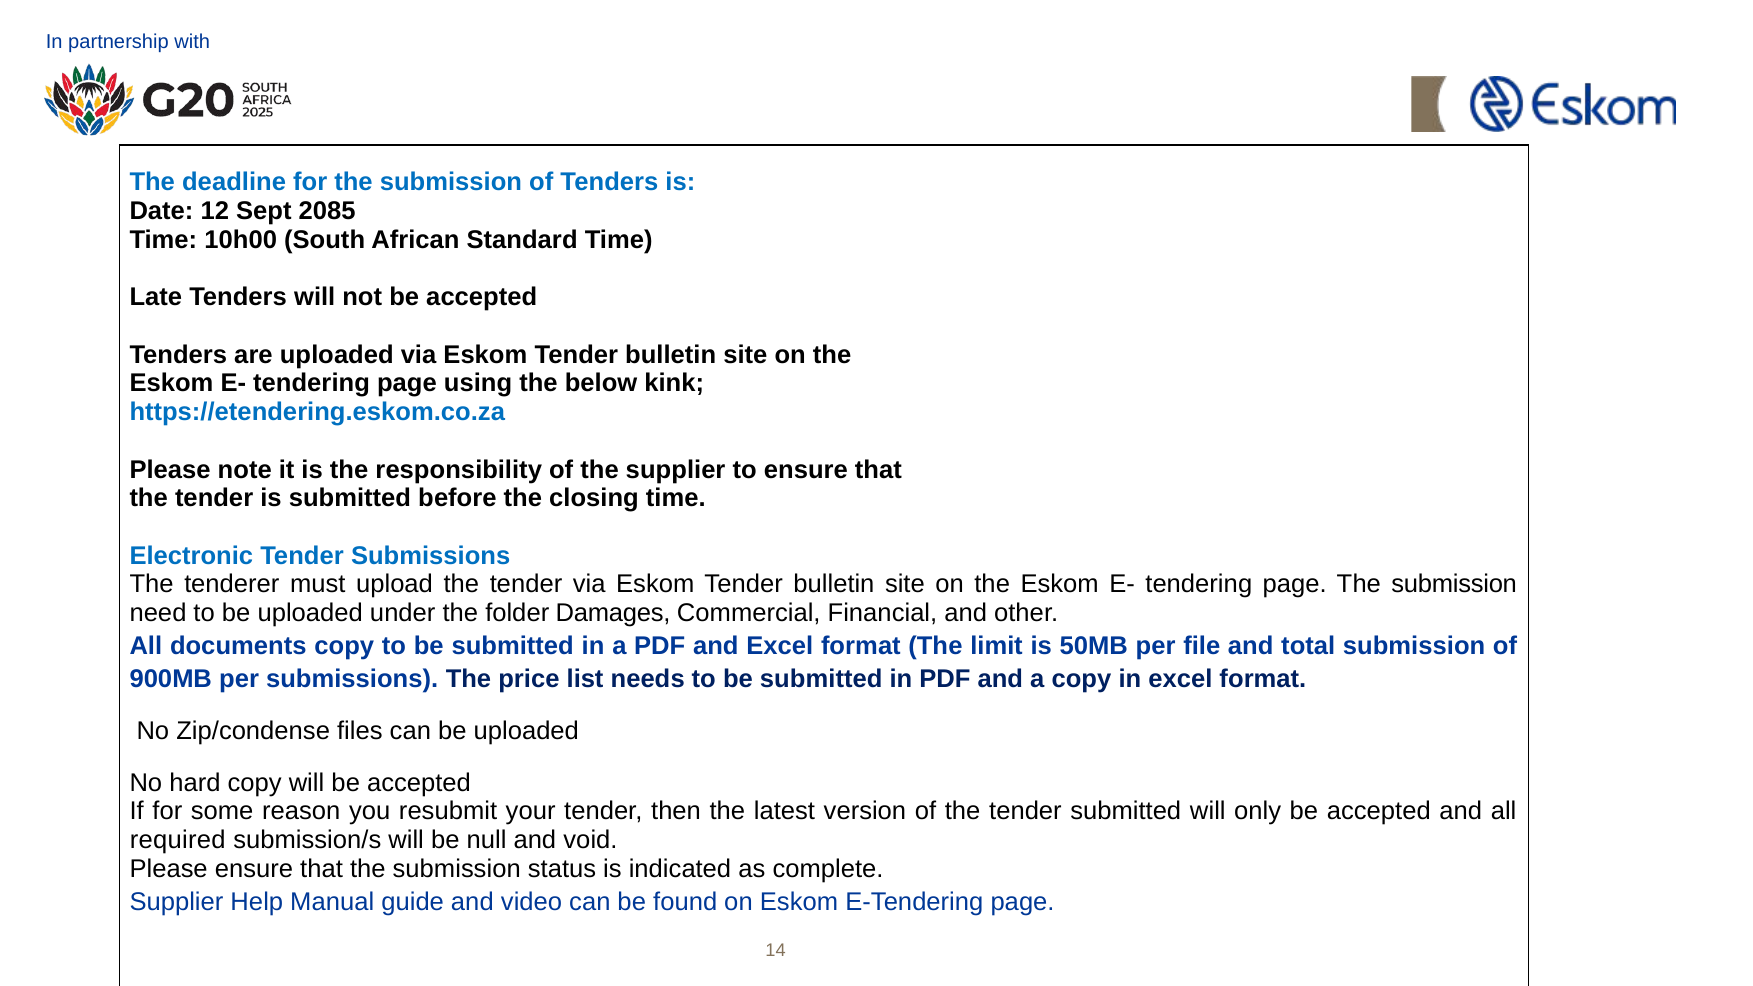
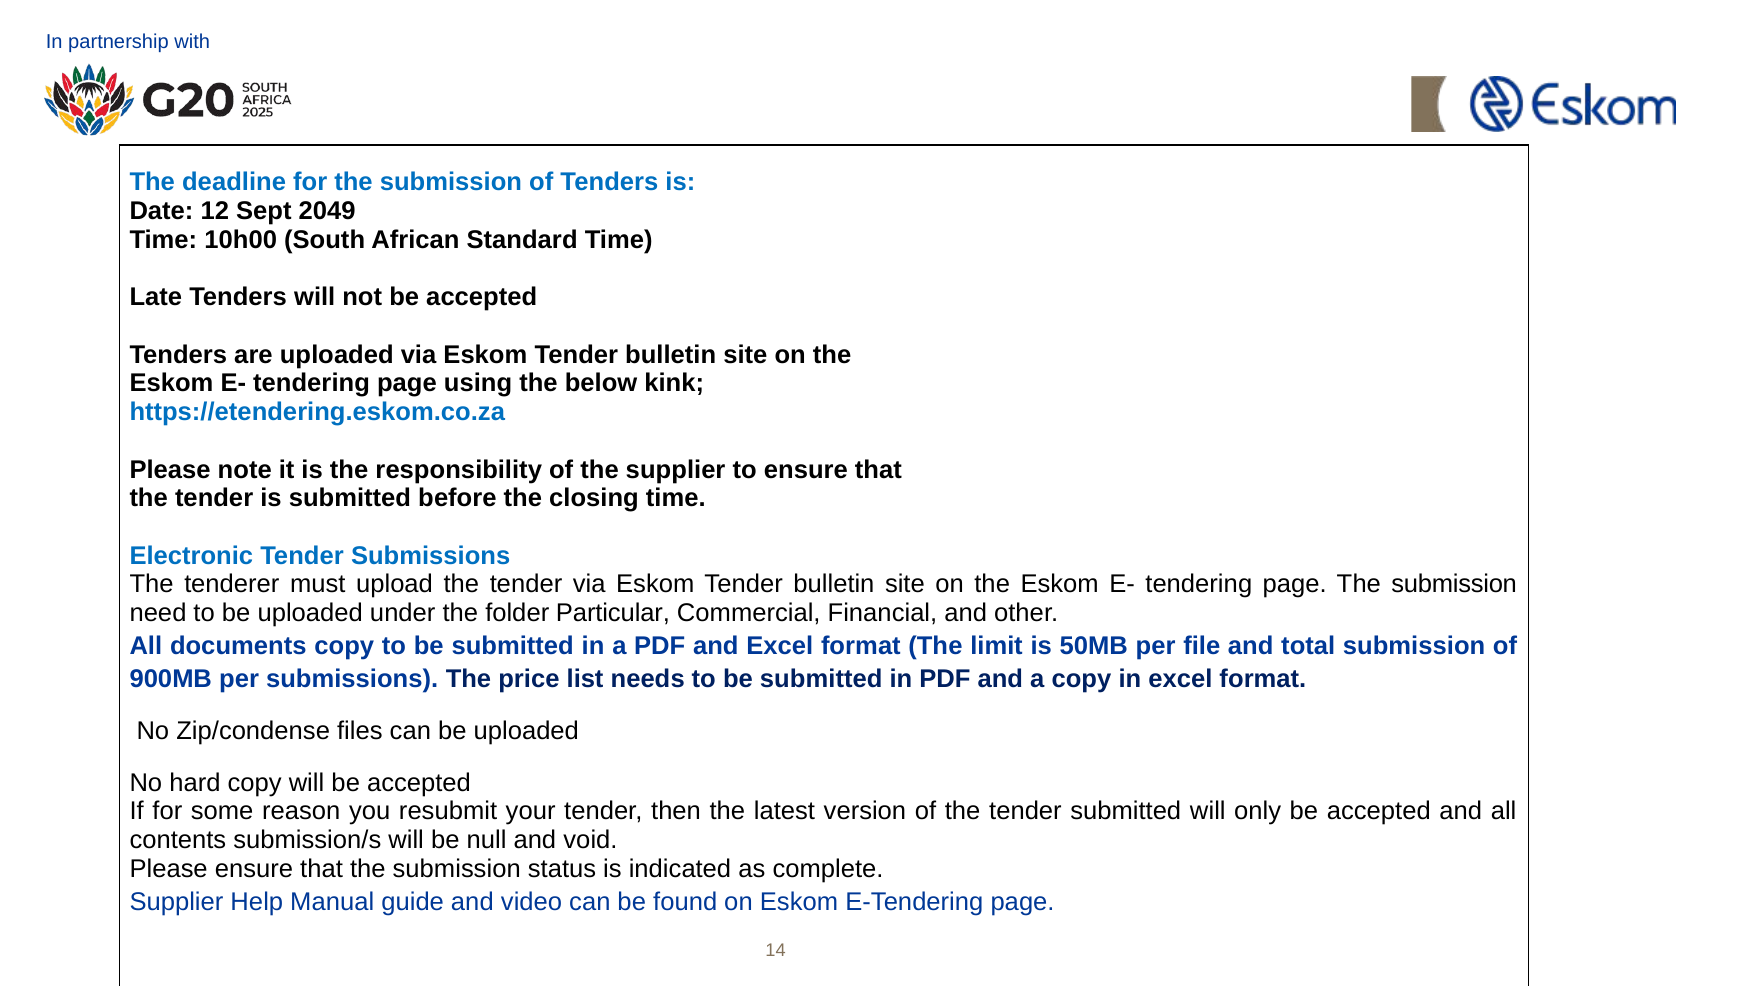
2085: 2085 -> 2049 (327, 211)
Damages: Damages -> Particular (613, 613)
required: required -> contents (178, 840)
